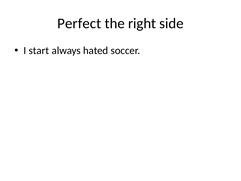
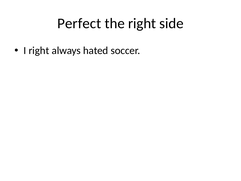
I start: start -> right (39, 51)
